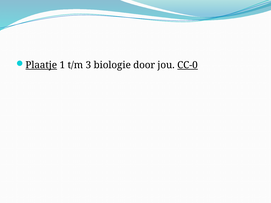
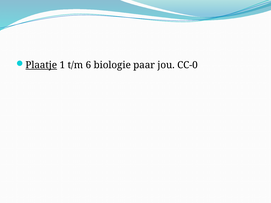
3: 3 -> 6 (88, 65)
door: door -> paar (144, 65)
CC-0 underline: present -> none (188, 65)
